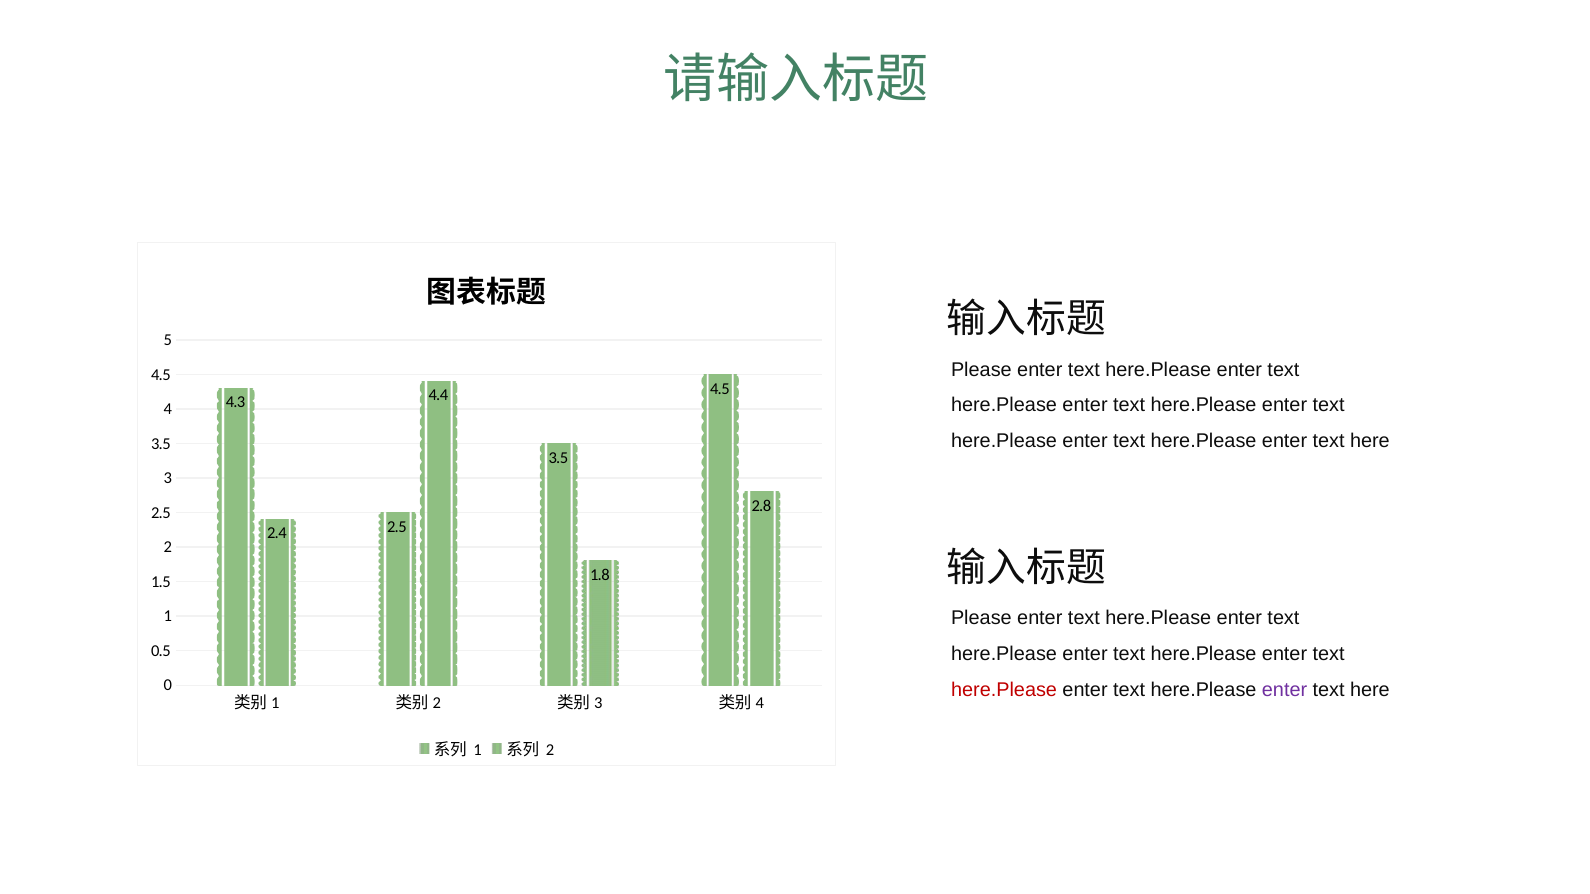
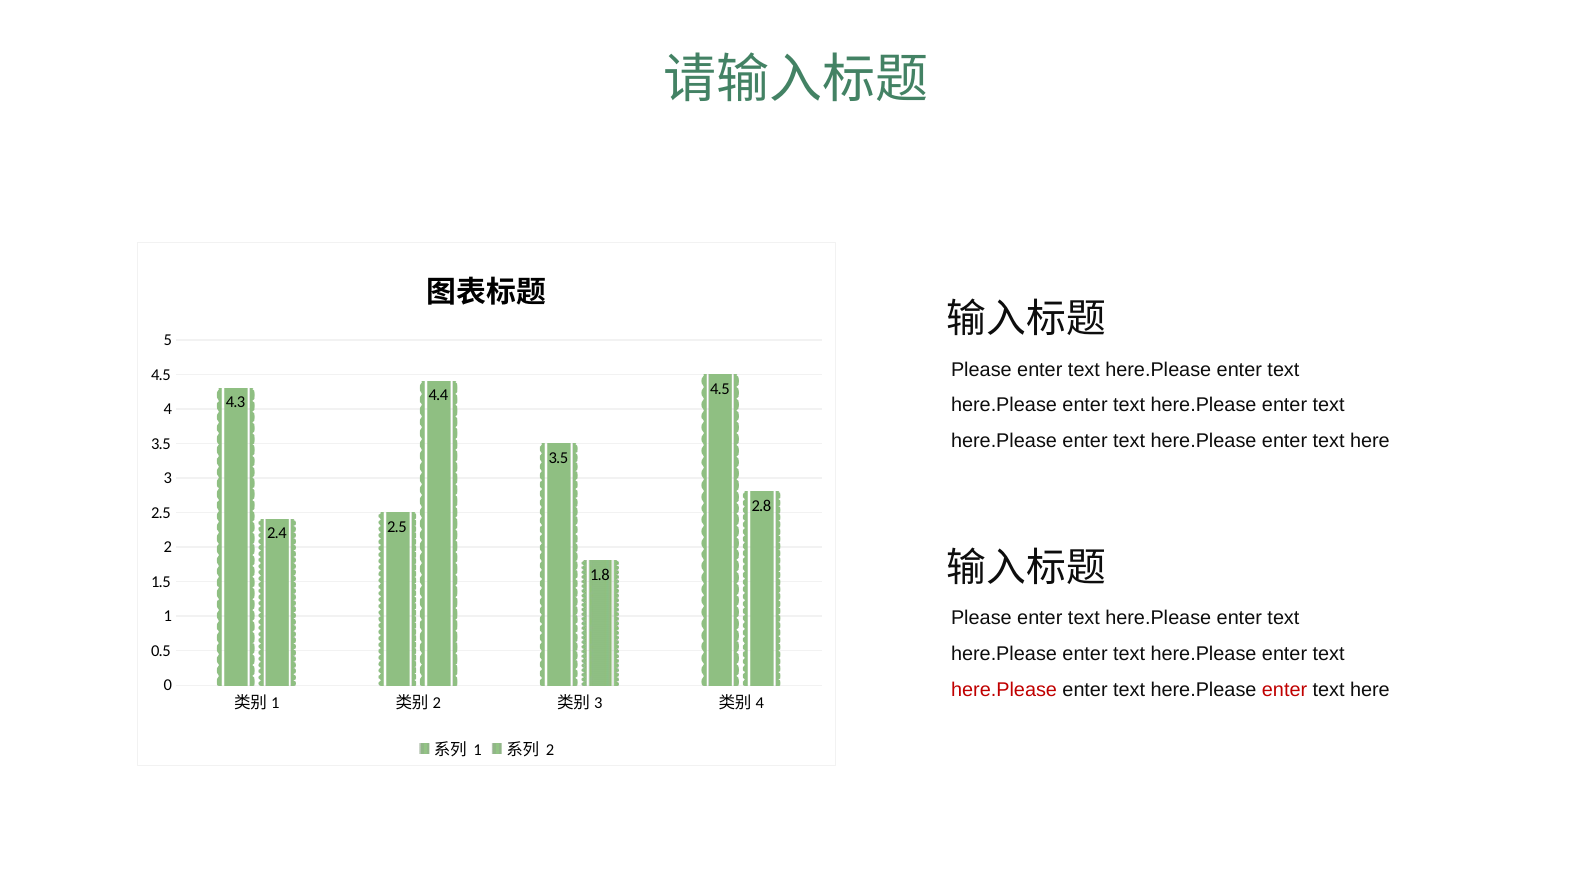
enter colour: purple -> red (1285, 690)
